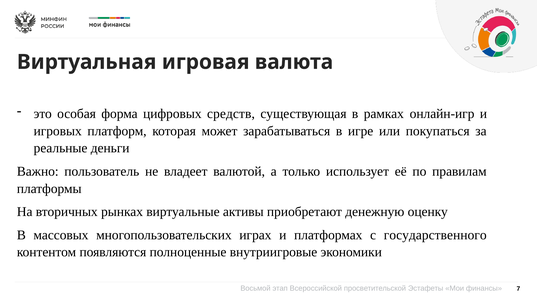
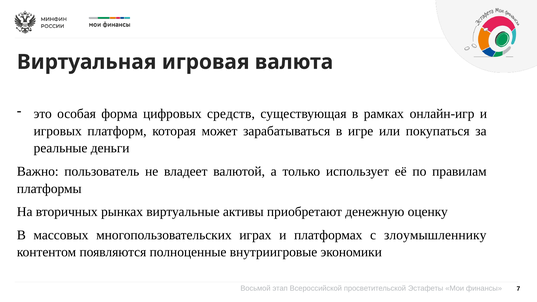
государственного: государственного -> злоумышленнику (435, 235)
